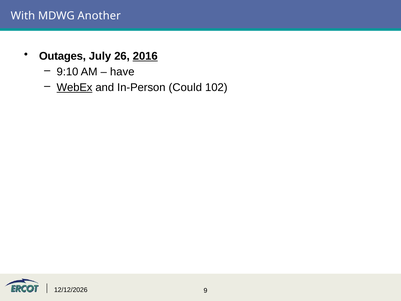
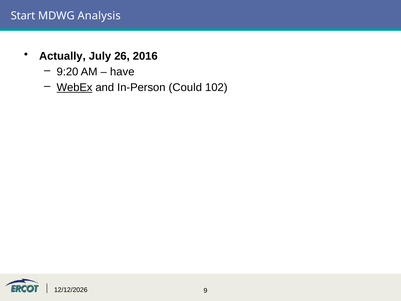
With: With -> Start (23, 16)
Another: Another -> Analysis (99, 16)
Outages: Outages -> Actually (62, 56)
2016 underline: present -> none (145, 56)
9:10: 9:10 -> 9:20 (67, 72)
